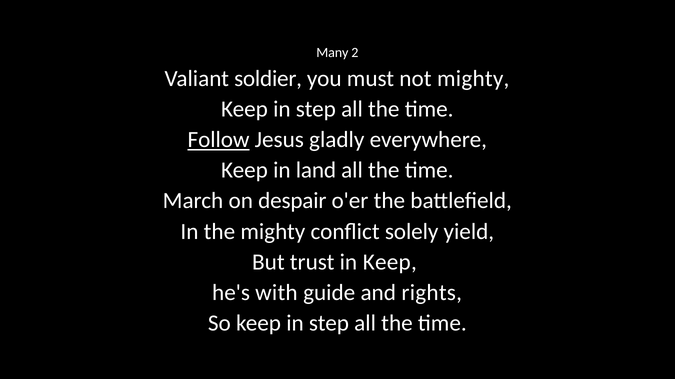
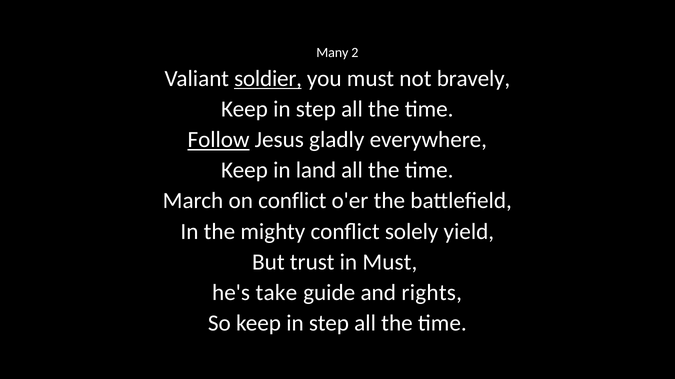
soldier underline: none -> present (268, 79)
not mighty: mighty -> bravely (473, 79)
on despair: despair -> conflict (292, 201)
in Keep: Keep -> Must (390, 262)
with: with -> take (276, 293)
